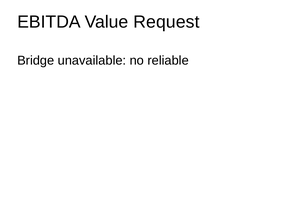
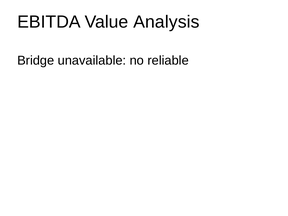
Request: Request -> Analysis (166, 22)
